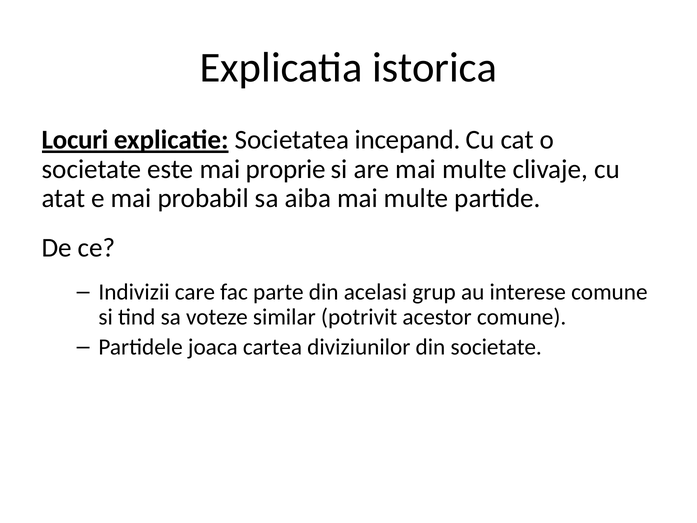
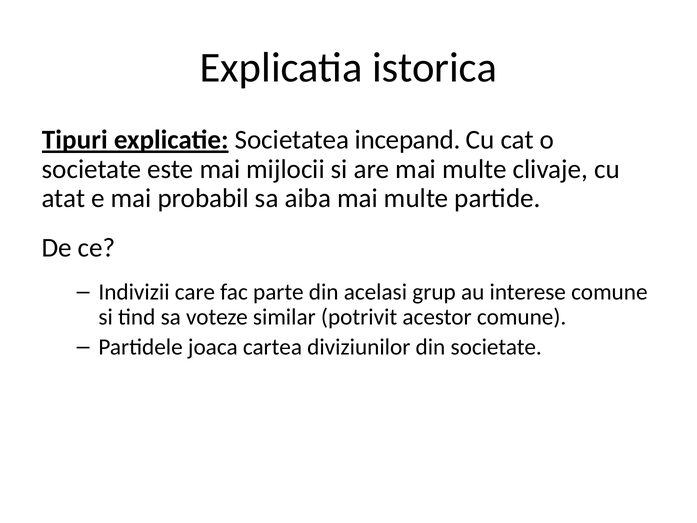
Locuri: Locuri -> Tipuri (75, 140)
proprie: proprie -> mijlocii (286, 169)
